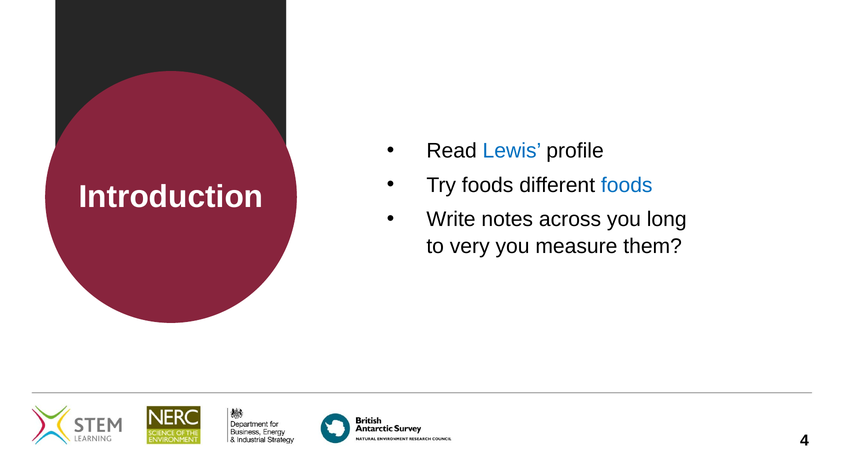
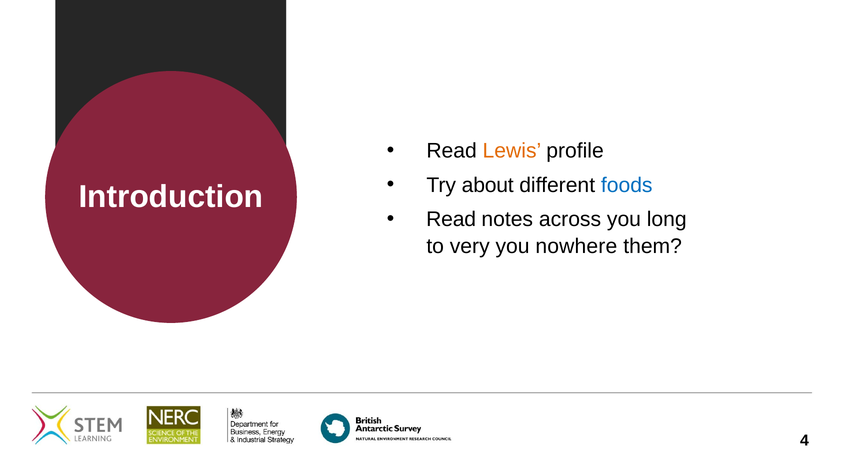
Lewis colour: blue -> orange (512, 151)
Try foods: foods -> about (488, 185)
Write: Write -> Read (451, 219)
measure: measure -> nowhere (576, 246)
